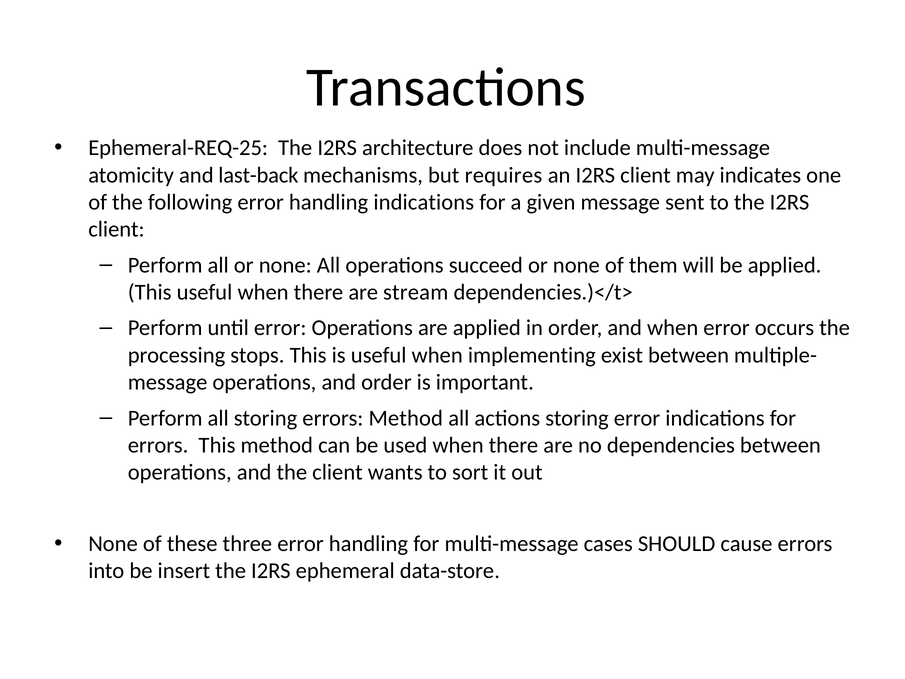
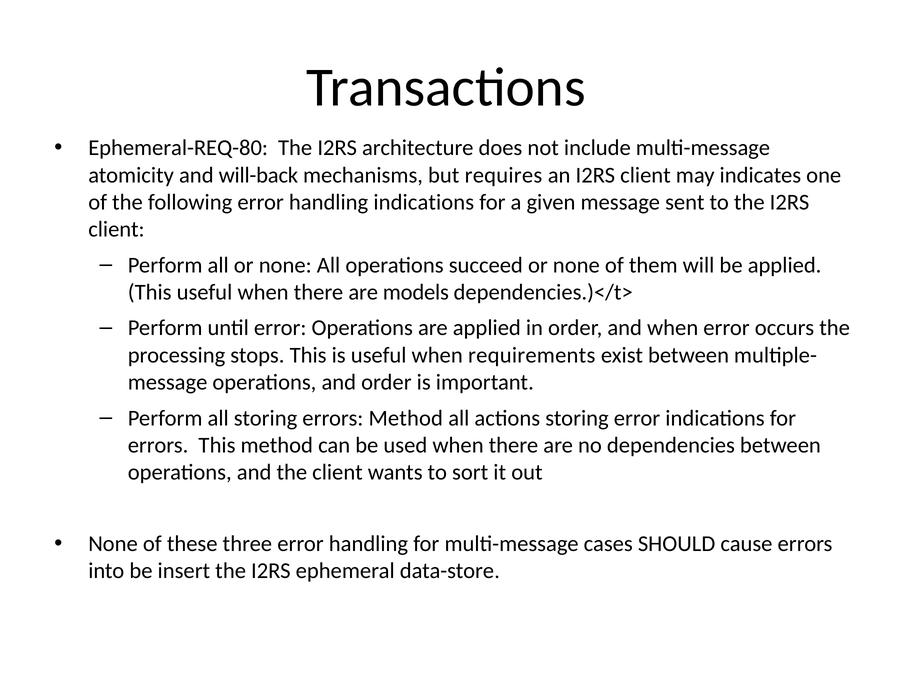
Ephemeral-REQ-25: Ephemeral-REQ-25 -> Ephemeral-REQ-80 (178, 148)
last-back: last-back -> will-back (258, 175)
stream: stream -> models (416, 292)
implementing: implementing -> requirements (532, 355)
